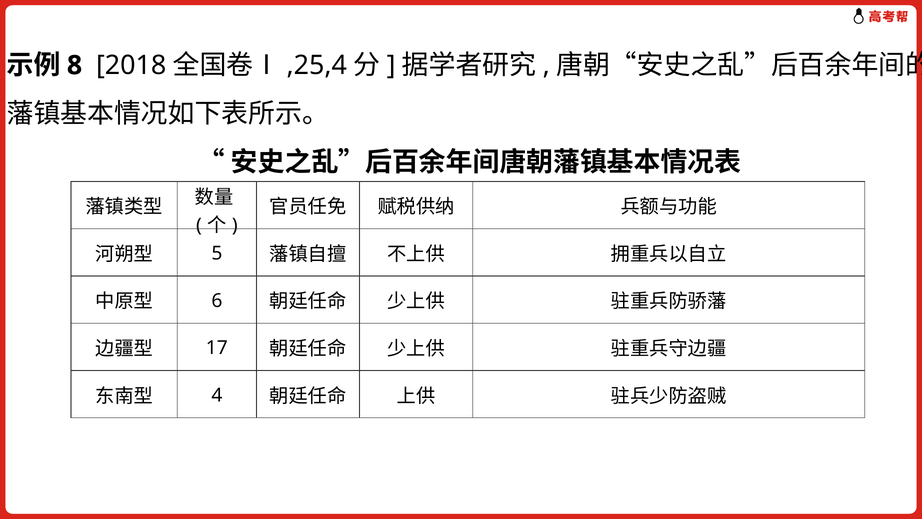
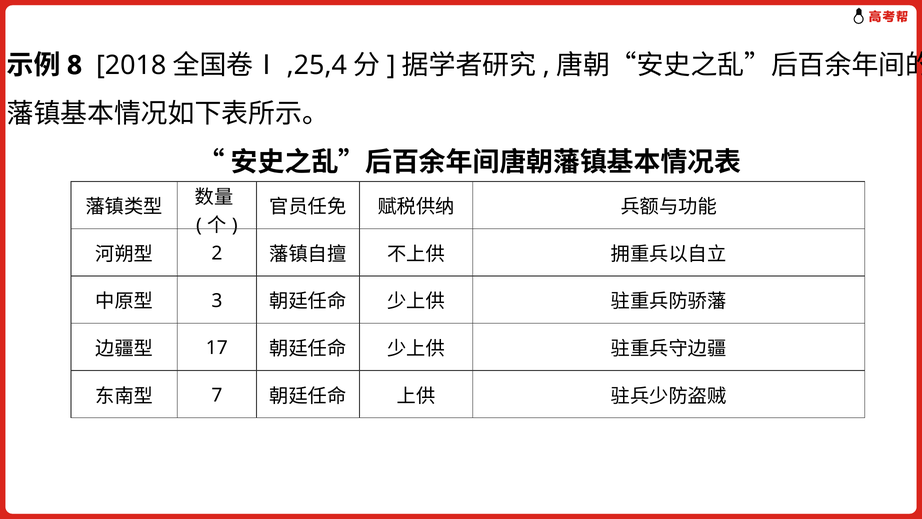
5: 5 -> 2 (217, 253)
6: 6 -> 3 (217, 301)
4: 4 -> 7 (217, 395)
